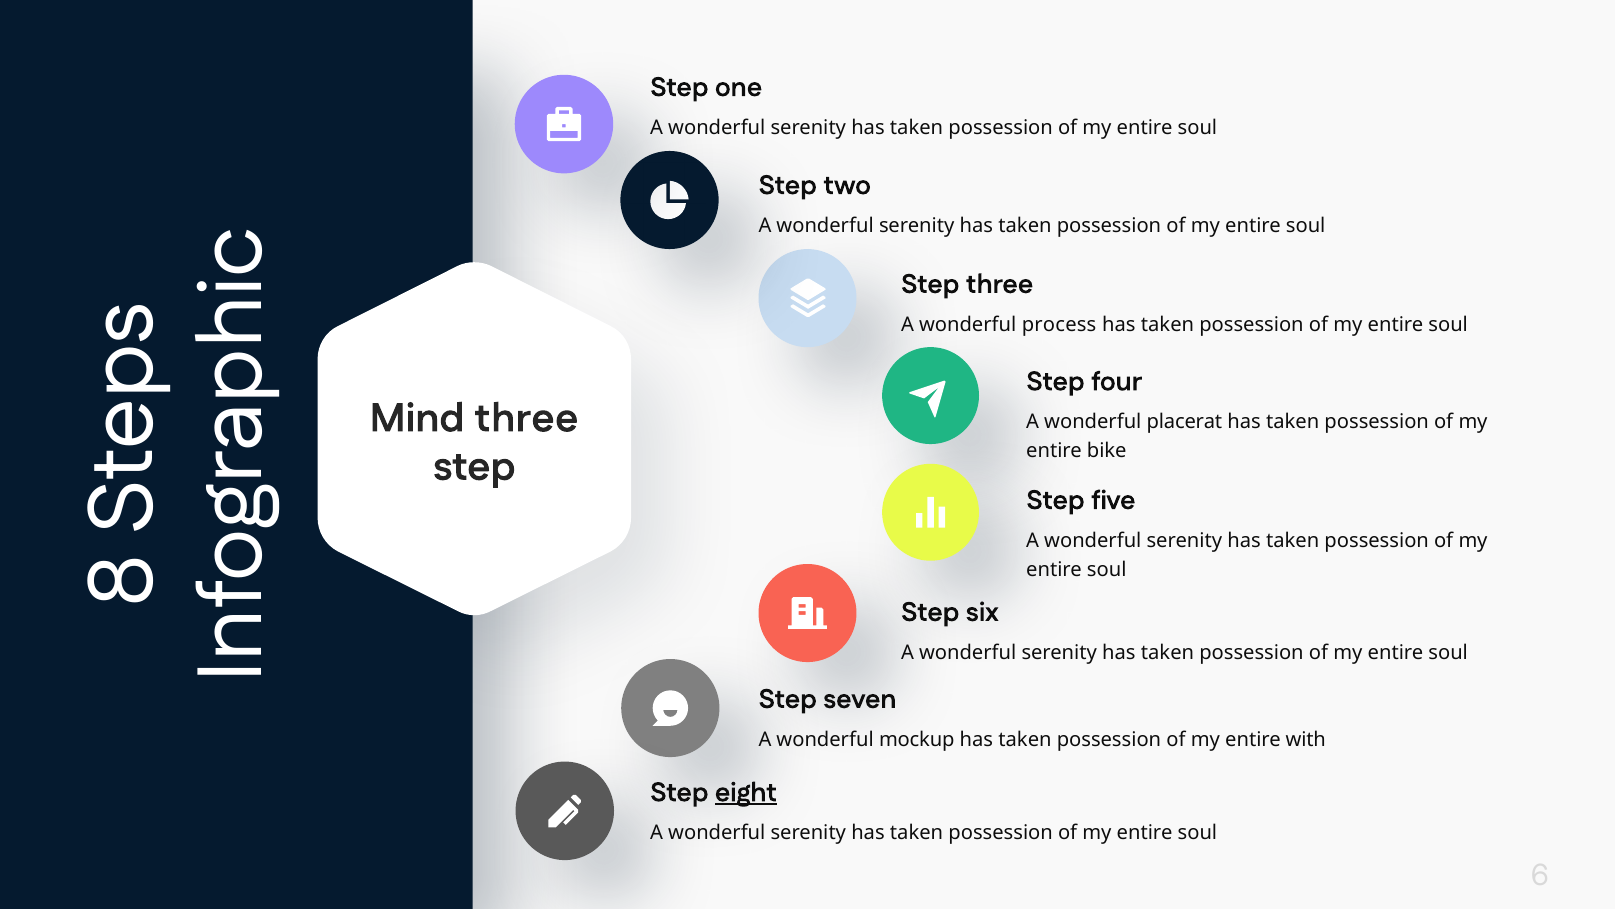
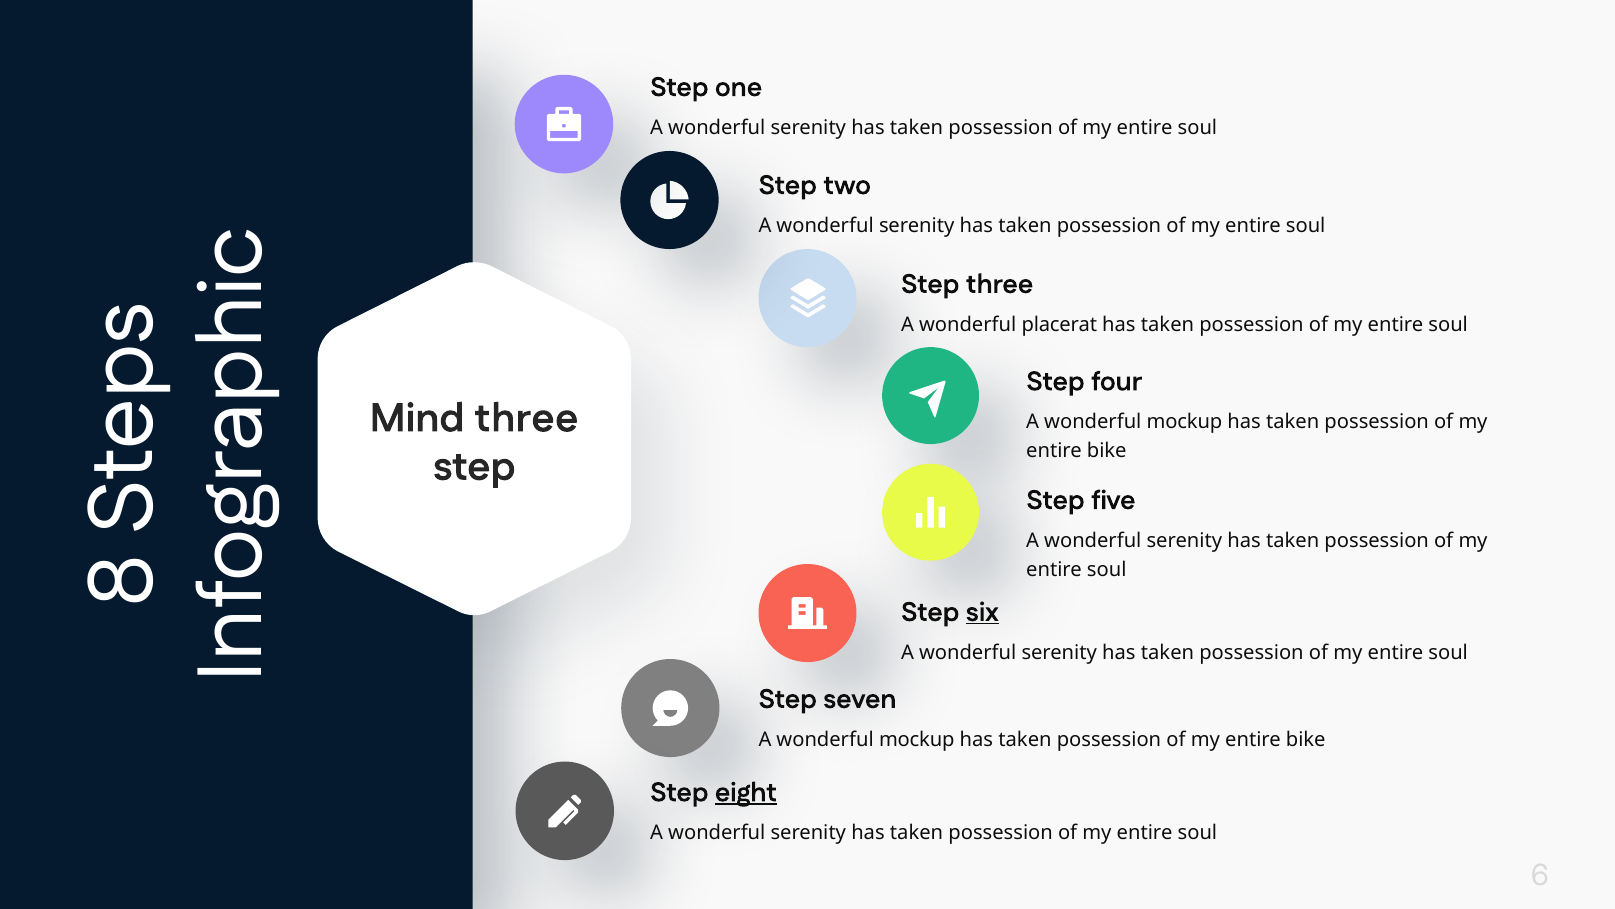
process: process -> placerat (1059, 325)
placerat: placerat -> mockup (1184, 422)
six underline: none -> present (982, 612)
with: with -> bike (1306, 739)
